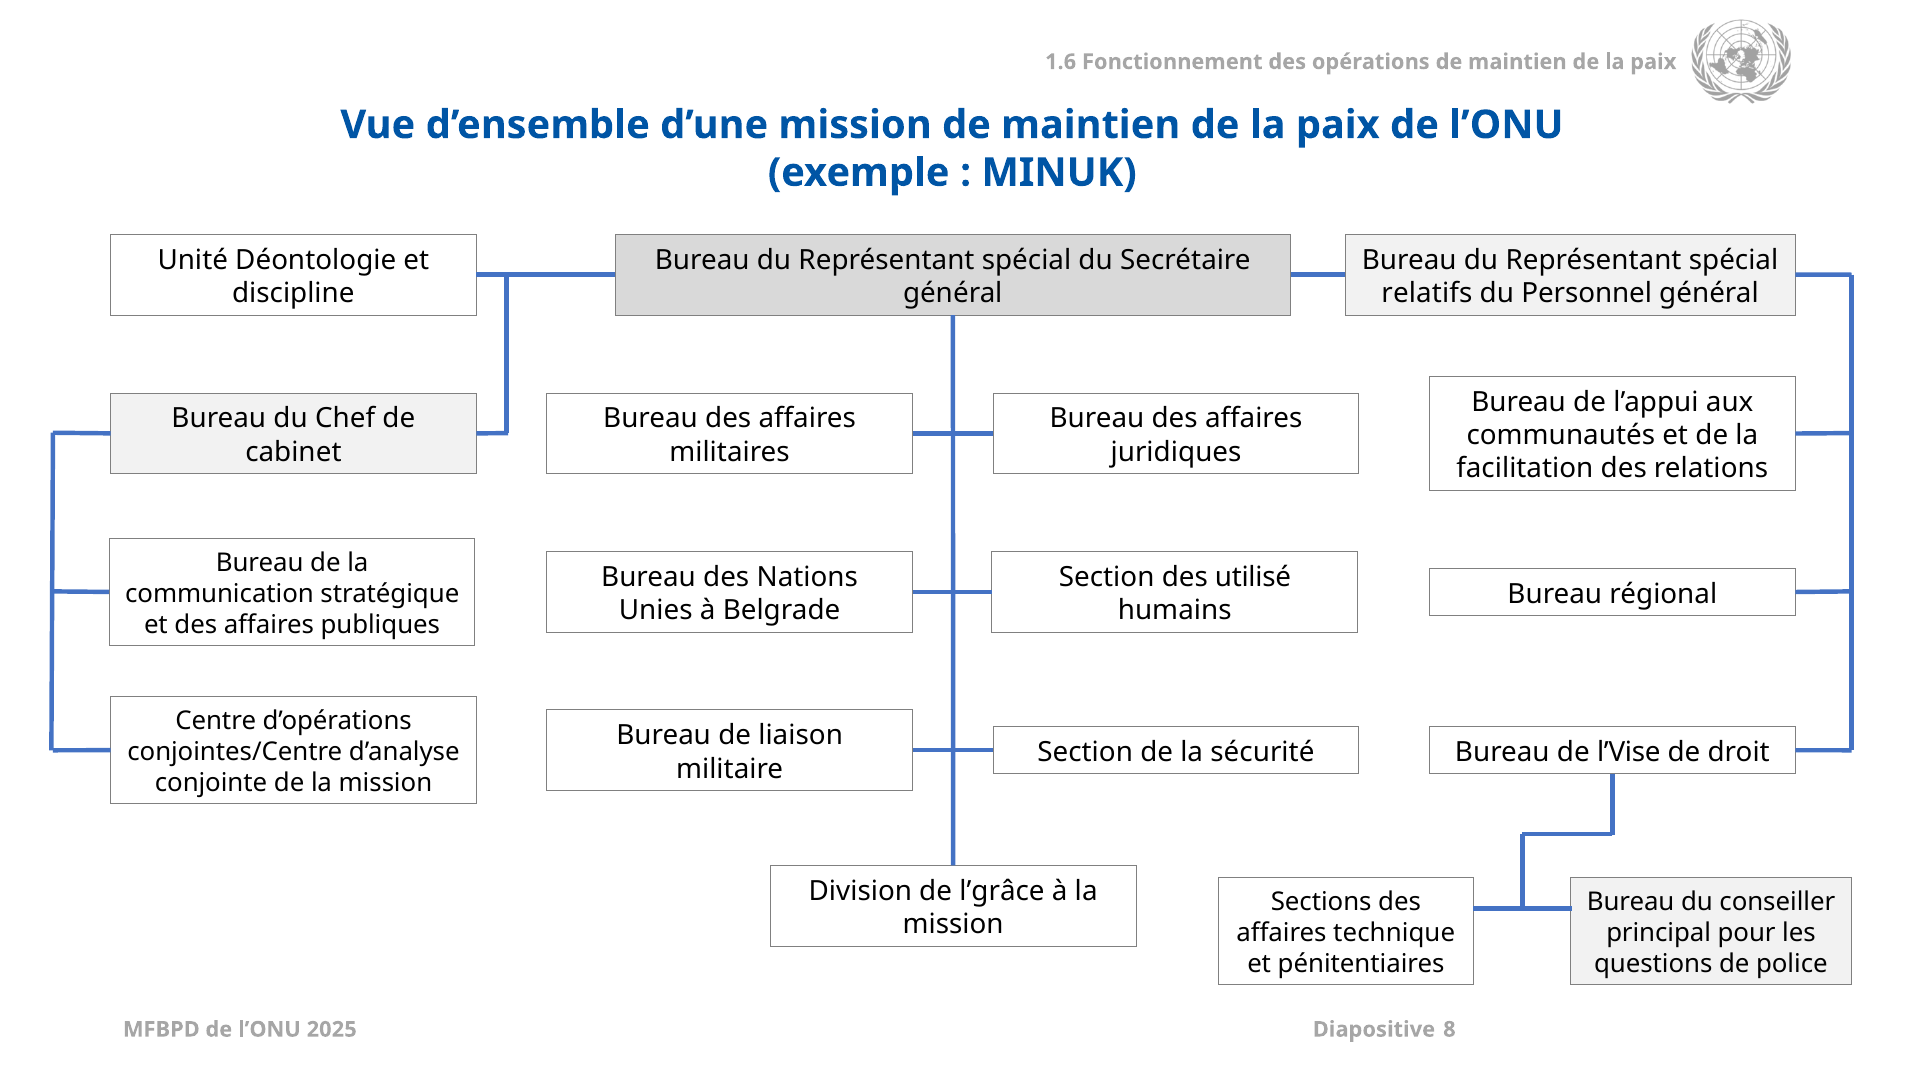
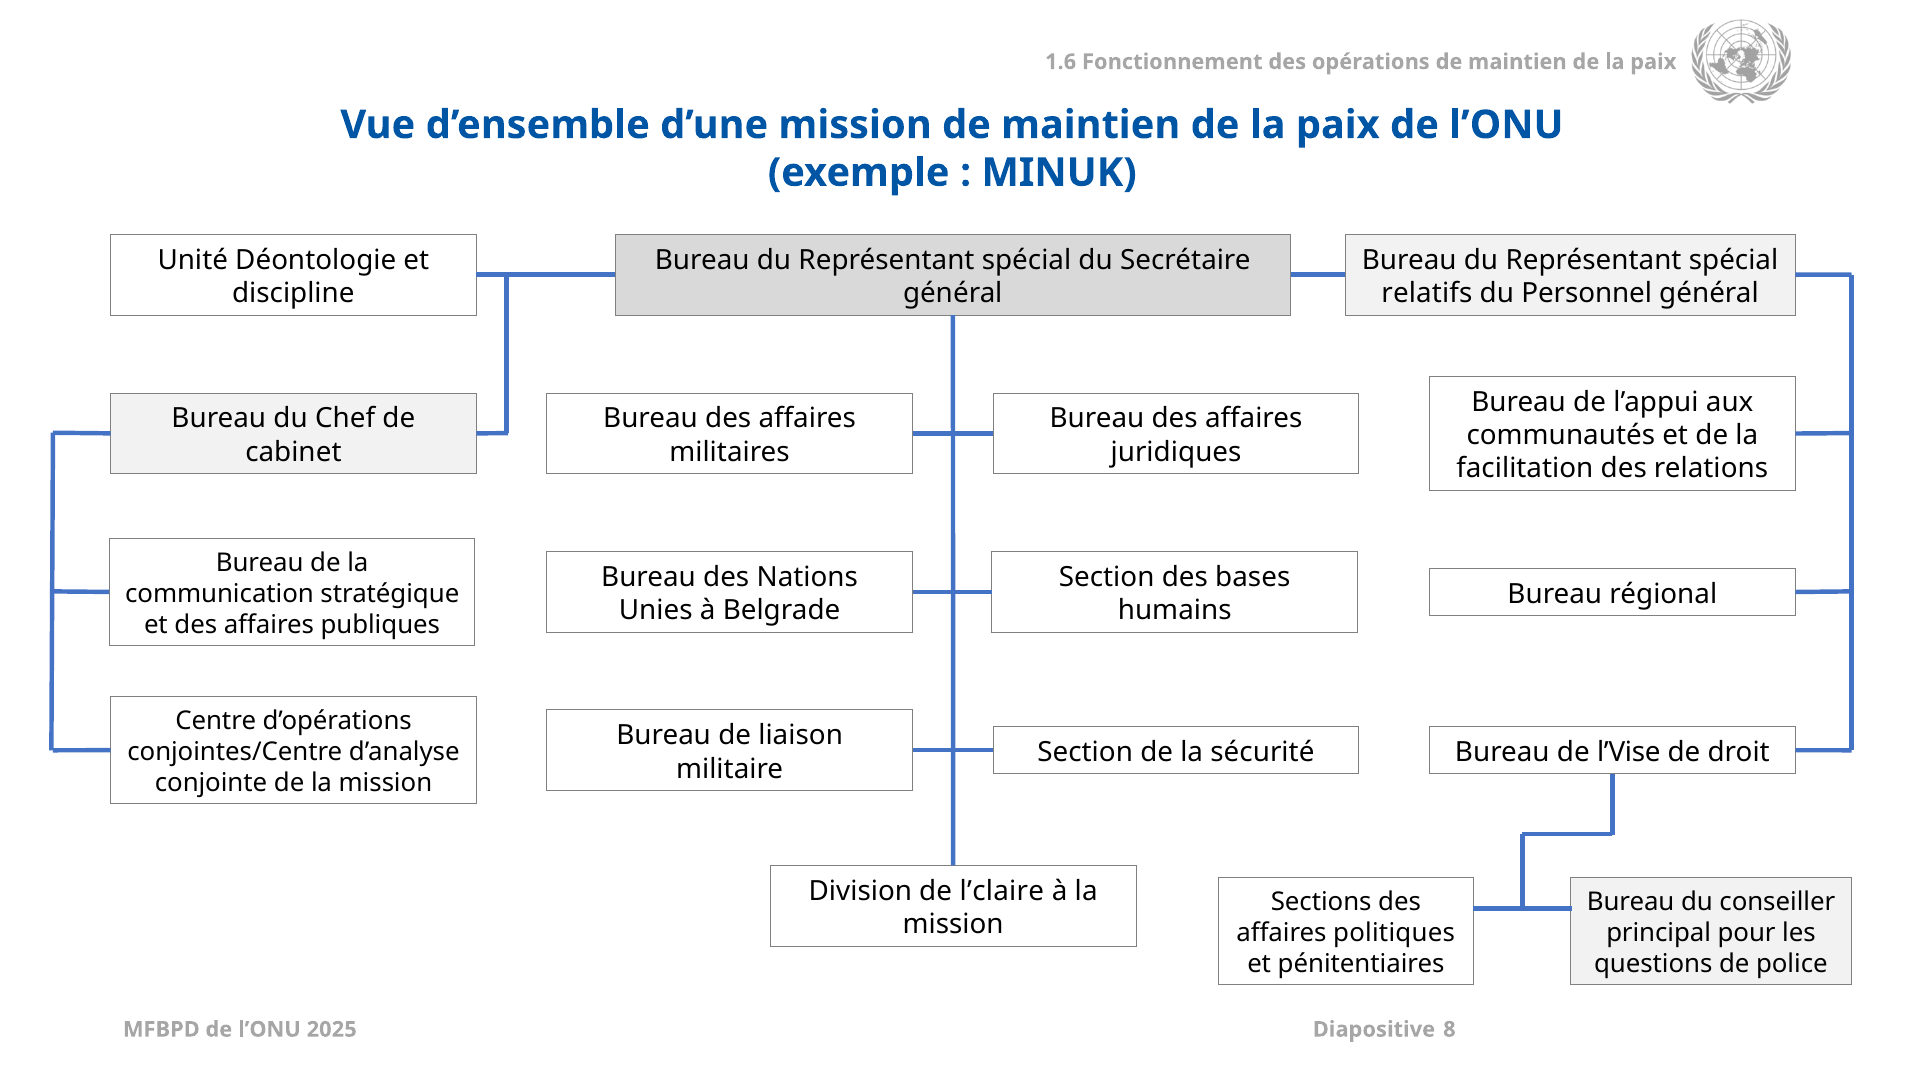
utilisé: utilisé -> bases (1253, 577)
l’grâce: l’grâce -> l’claire (1002, 891)
technique: technique -> politiques (1394, 933)
